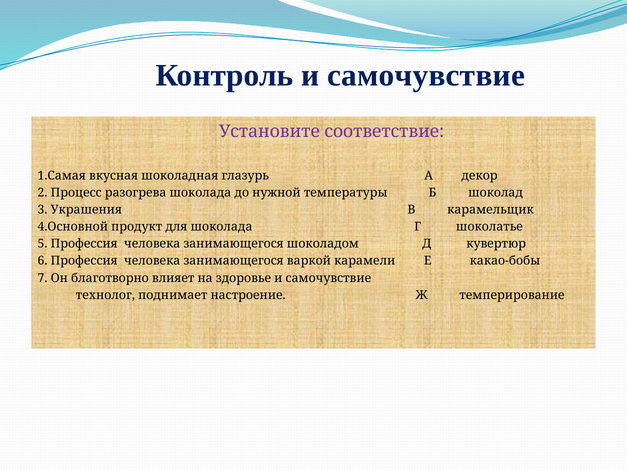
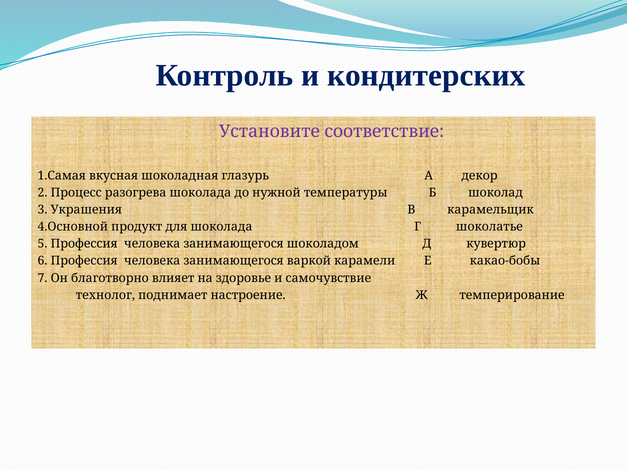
Контроль и самочувствие: самочувствие -> кондитерских (426, 75)
